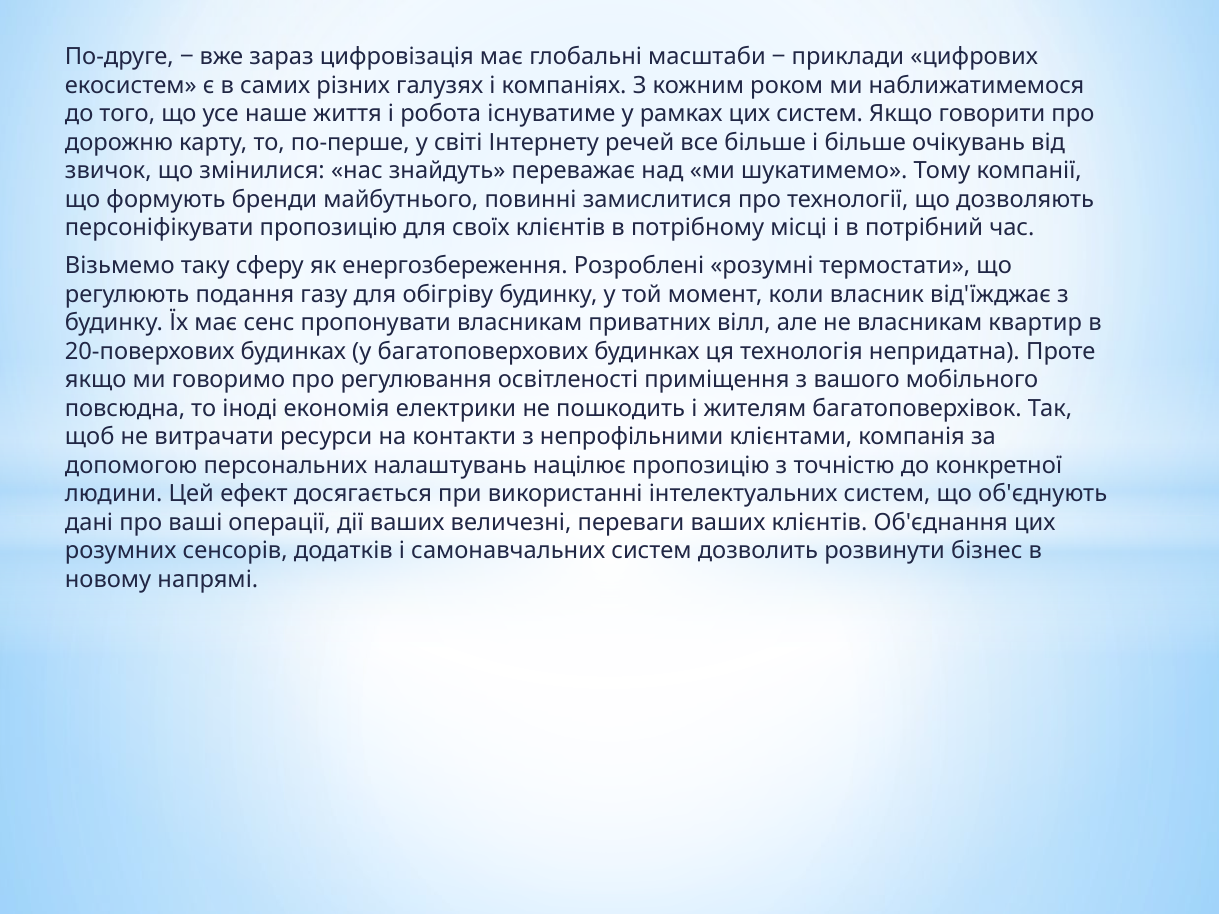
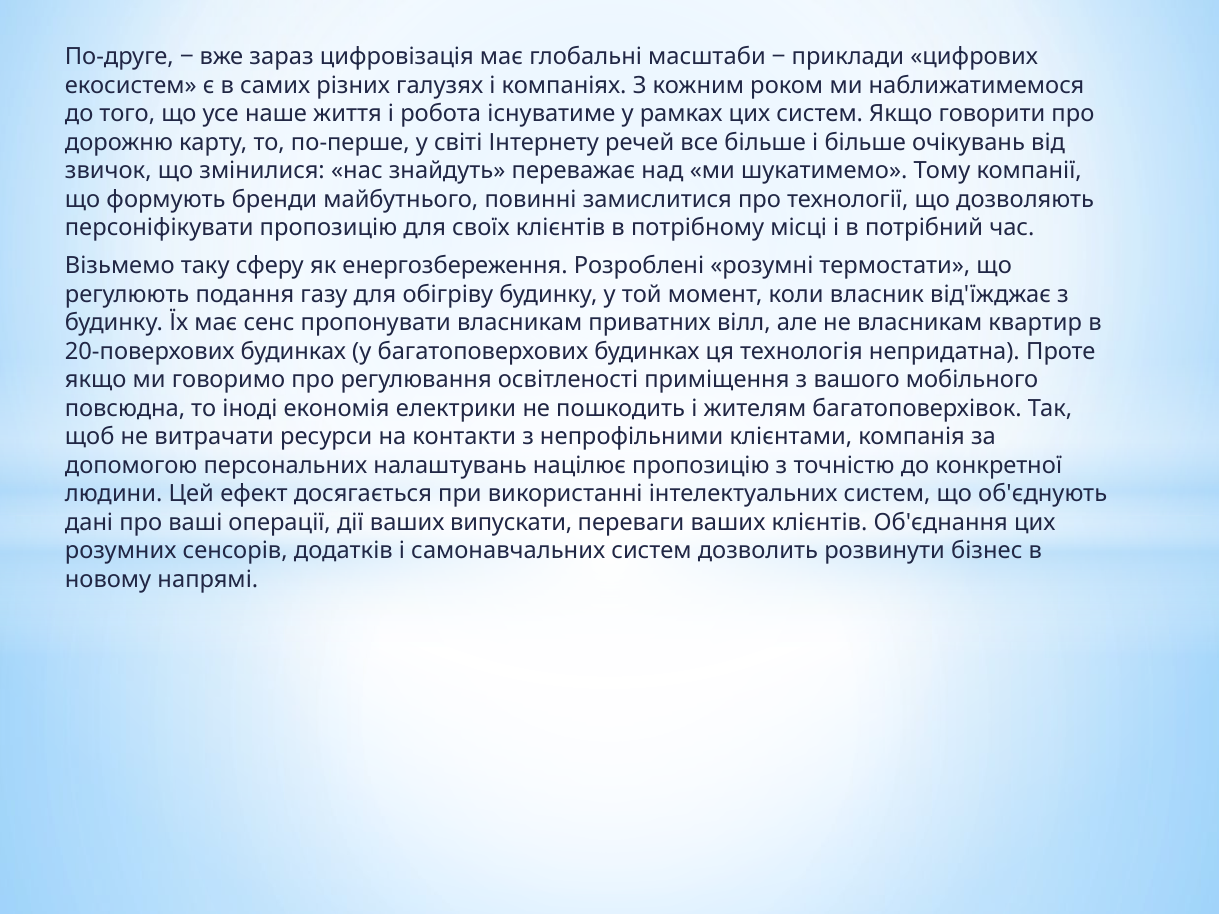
величезні: величезні -> випускати (511, 523)
